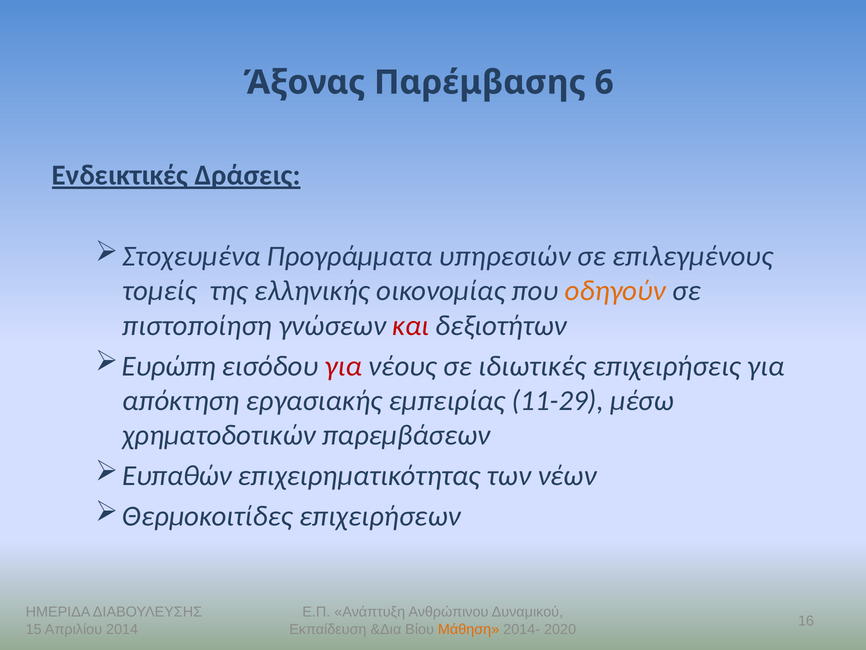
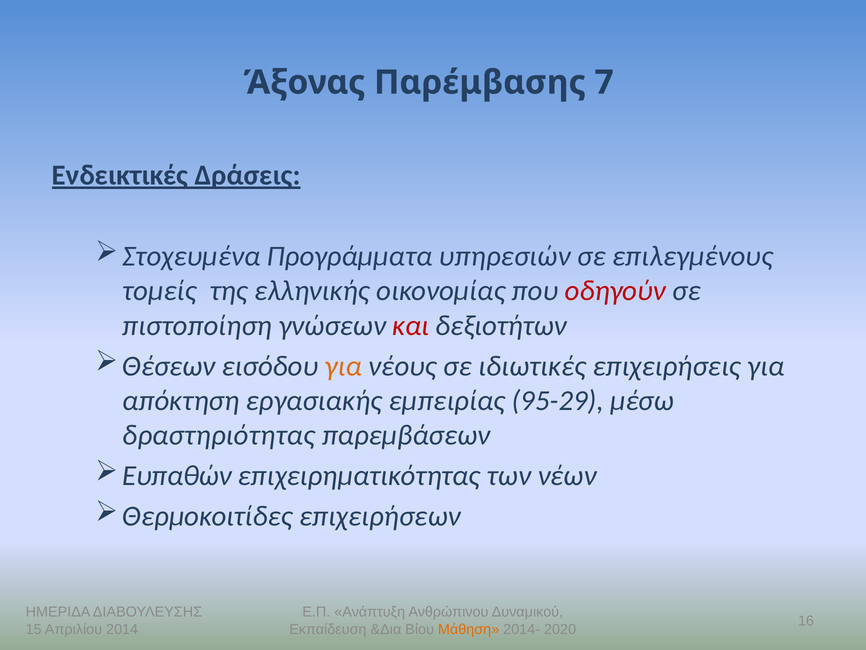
6: 6 -> 7 (604, 82)
οδηγούν colour: orange -> red (615, 291)
Ευρώπη: Ευρώπη -> Θέσεων (169, 366)
για colour: red -> orange (343, 366)
11-29: 11-29 -> 95-29 (558, 400)
χρηματοδοτικών: χρηματοδοτικών -> δραστηριότητας (219, 435)
